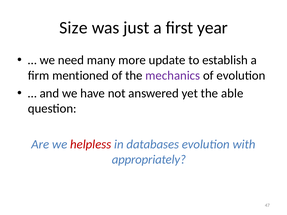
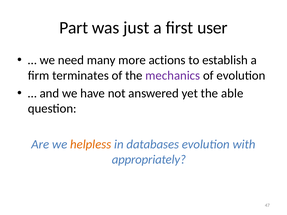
Size: Size -> Part (74, 28)
year: year -> user (212, 28)
update: update -> actions (167, 60)
mentioned: mentioned -> terminates (81, 76)
helpless colour: red -> orange (91, 144)
